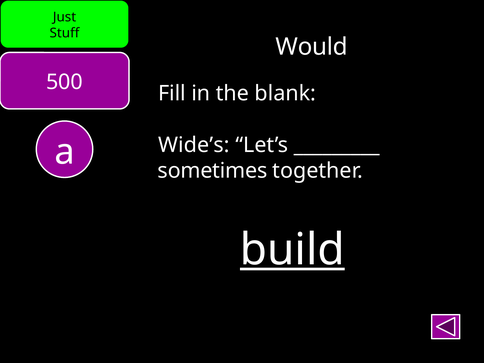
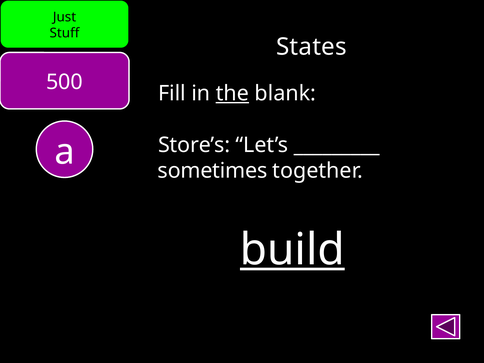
Would: Would -> States (311, 47)
the underline: none -> present (232, 93)
Wide’s: Wide’s -> Store’s (194, 145)
